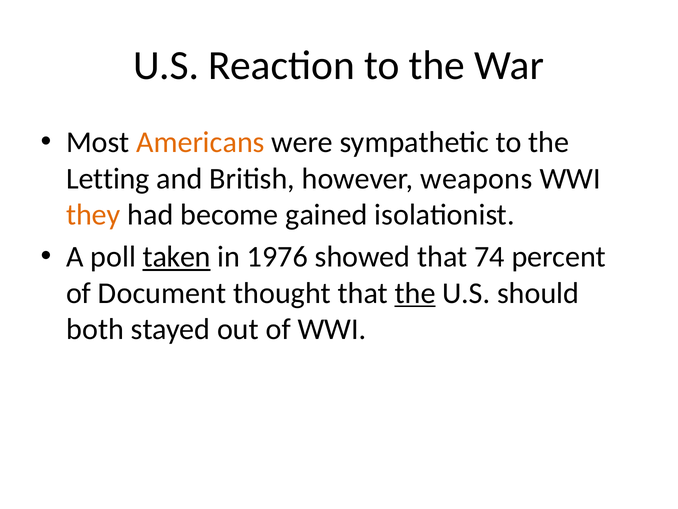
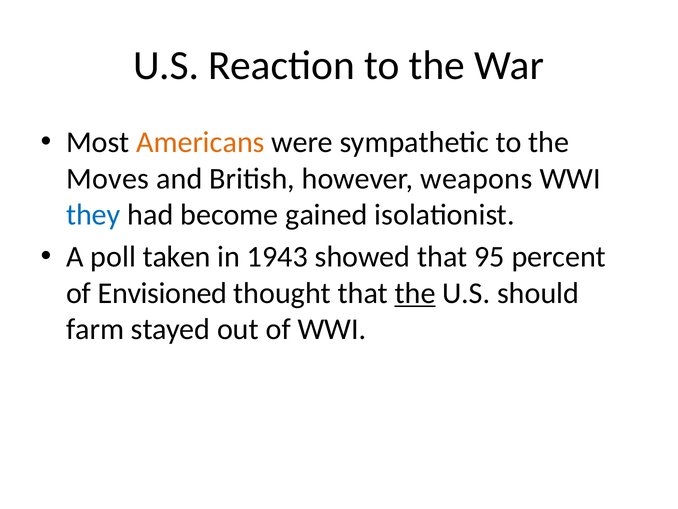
Letting: Letting -> Moves (108, 178)
they colour: orange -> blue (93, 215)
taken underline: present -> none (177, 257)
1976: 1976 -> 1943 (277, 257)
74: 74 -> 95 (489, 257)
Document: Document -> Envisioned (162, 293)
both: both -> farm (95, 329)
